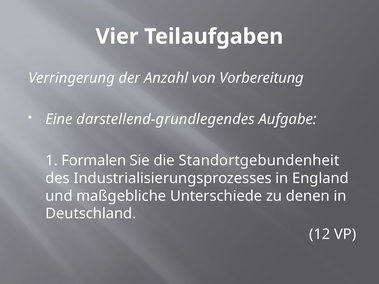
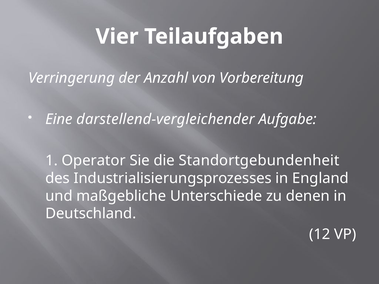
darstellend-grundlegendes: darstellend-grundlegendes -> darstellend-vergleichender (166, 119)
Formalen: Formalen -> Operator (94, 161)
